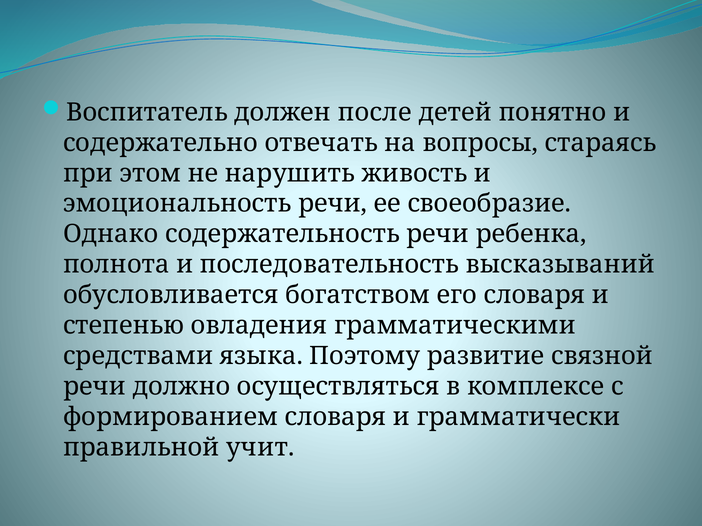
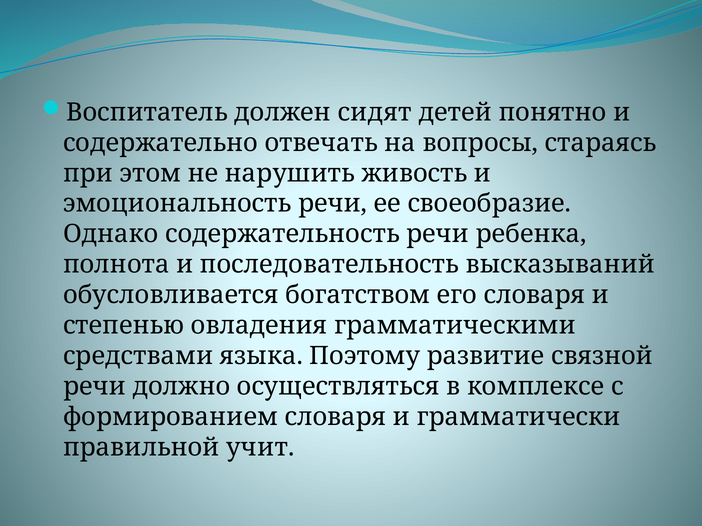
после: после -> сидят (375, 112)
